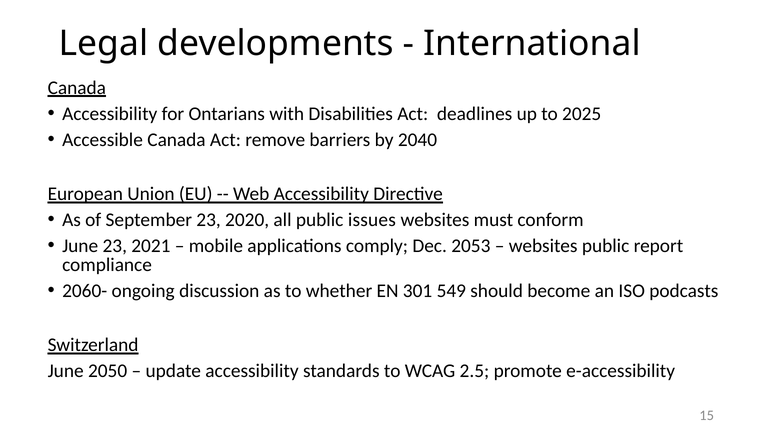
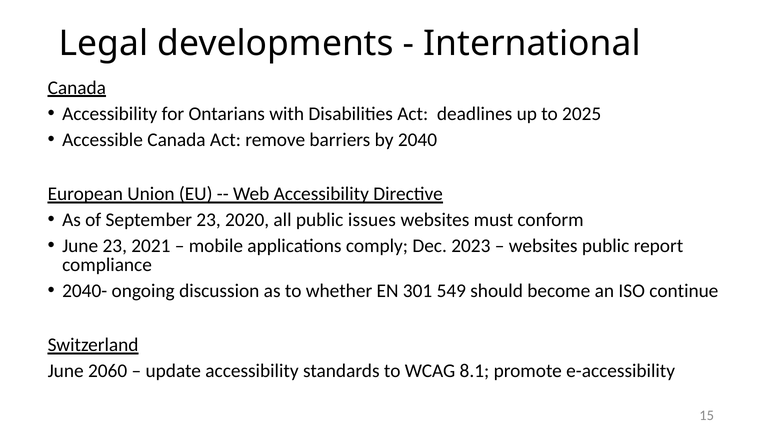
2053: 2053 -> 2023 (471, 246)
2060-: 2060- -> 2040- (85, 291)
podcasts: podcasts -> continue (684, 291)
2050: 2050 -> 2060 (108, 371)
2.5: 2.5 -> 8.1 (474, 371)
